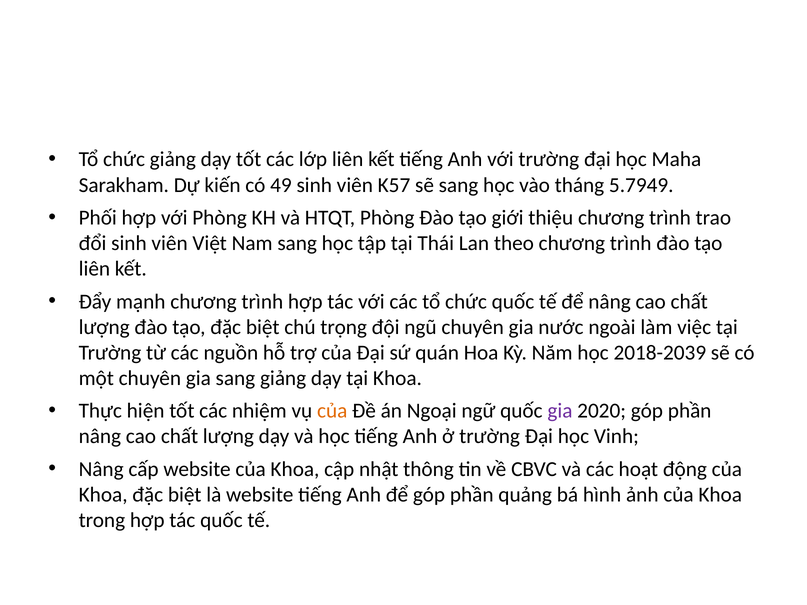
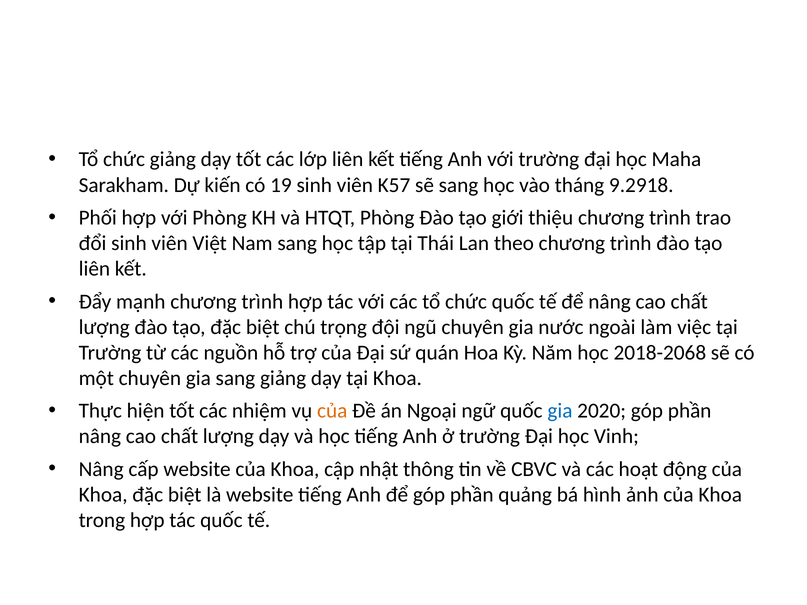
49: 49 -> 19 (281, 185)
5.7949: 5.7949 -> 9.2918 (641, 185)
2018-2039: 2018-2039 -> 2018-2068 (660, 353)
gia colour: purple -> blue (560, 411)
